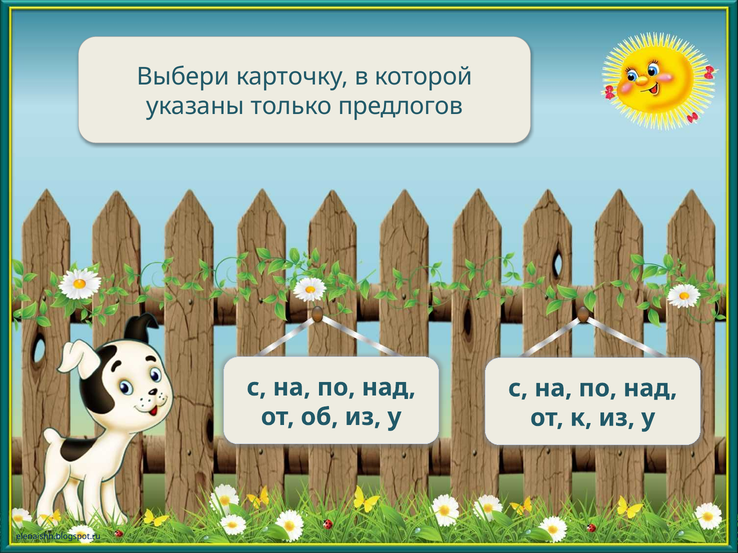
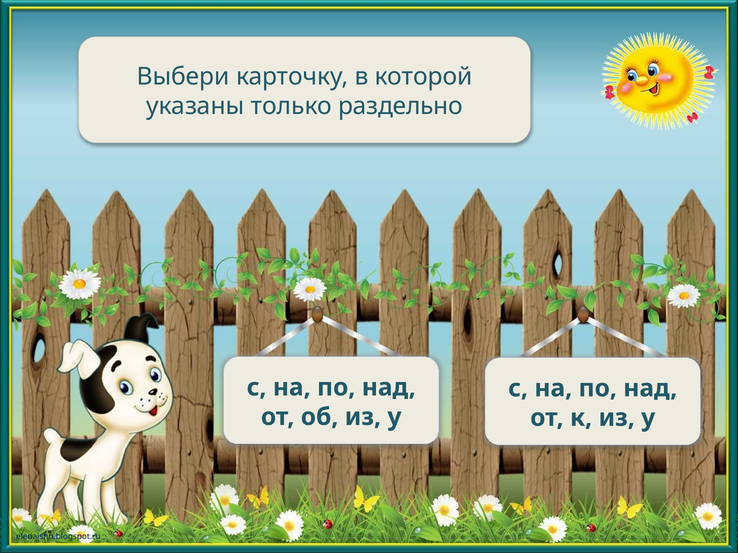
предлогов: предлогов -> раздельно (401, 106)
